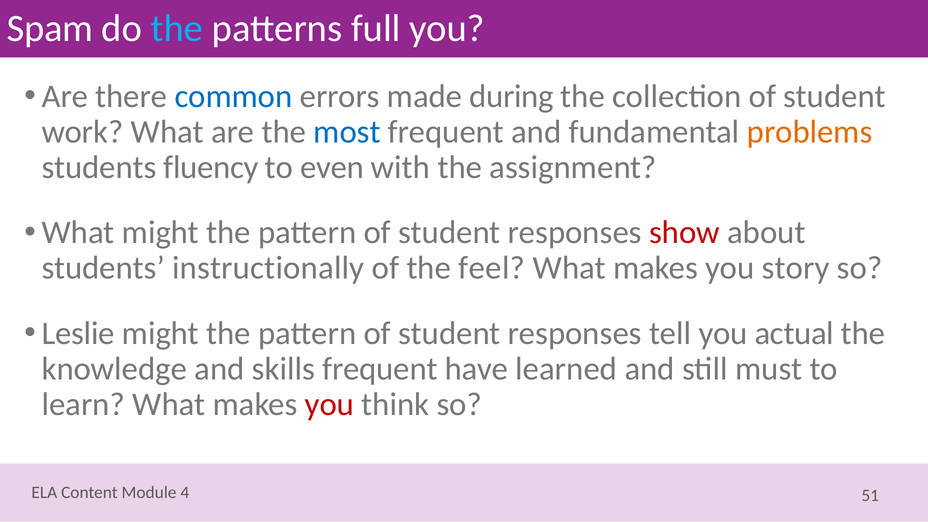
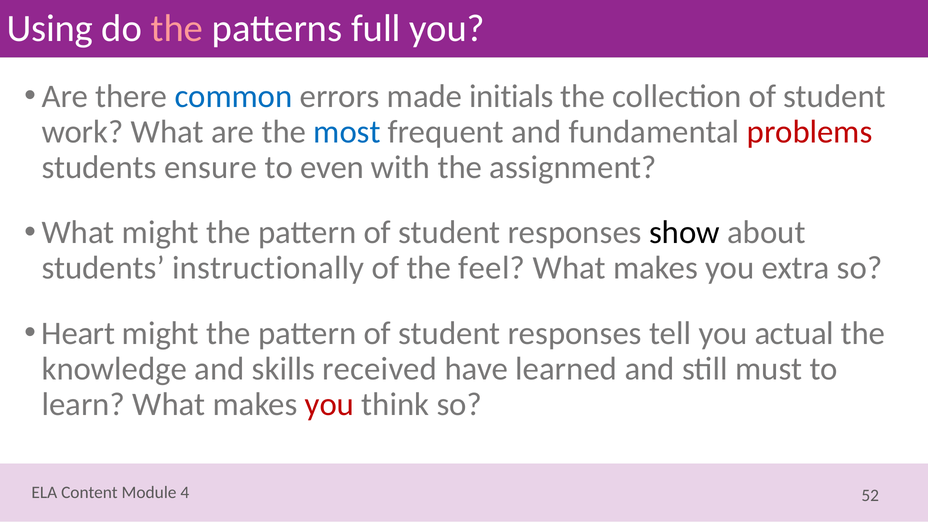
Spam: Spam -> Using (50, 29)
the colour: light blue -> pink (177, 29)
during: during -> initials (512, 96)
problems colour: orange -> red (810, 132)
fluency: fluency -> ensure (211, 167)
show colour: red -> black (684, 233)
story: story -> extra (796, 268)
Leslie: Leslie -> Heart (78, 333)
skills frequent: frequent -> received (380, 369)
51: 51 -> 52 (870, 496)
